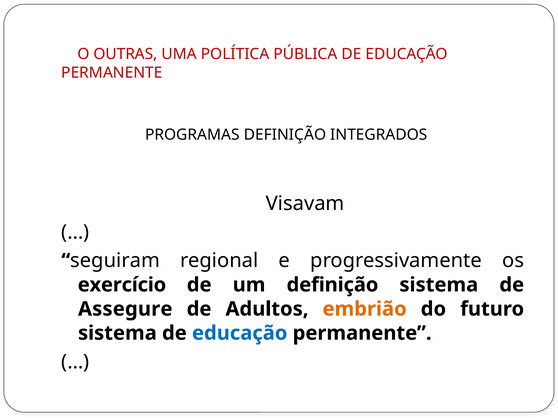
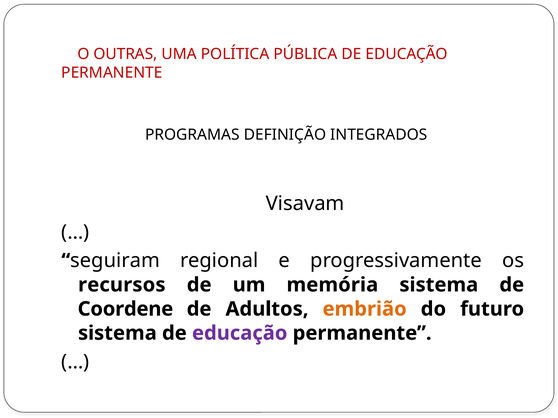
exercício: exercício -> recursos (122, 285)
um definição: definição -> memória (332, 285)
Assegure: Assegure -> Coordene (125, 309)
educação colour: blue -> purple (240, 333)
